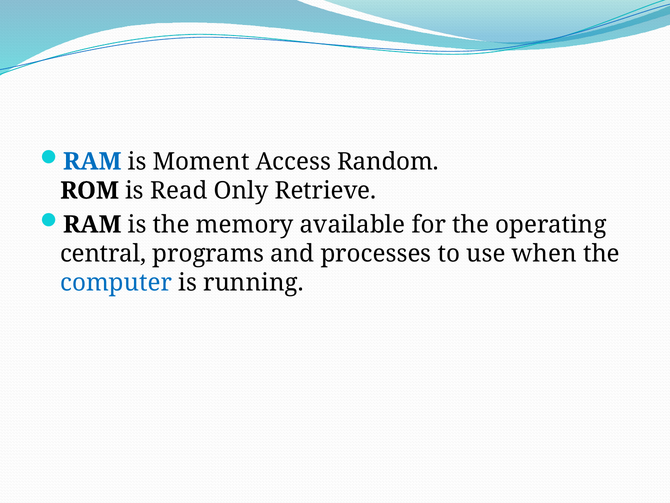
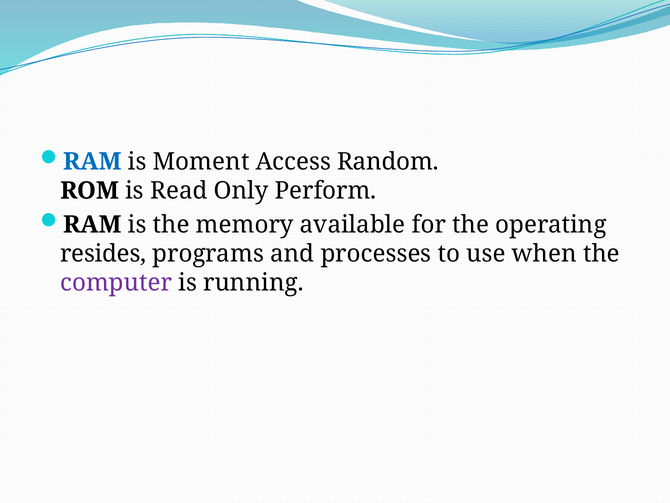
Retrieve: Retrieve -> Perform (326, 190)
central: central -> resides (103, 253)
computer colour: blue -> purple (116, 283)
